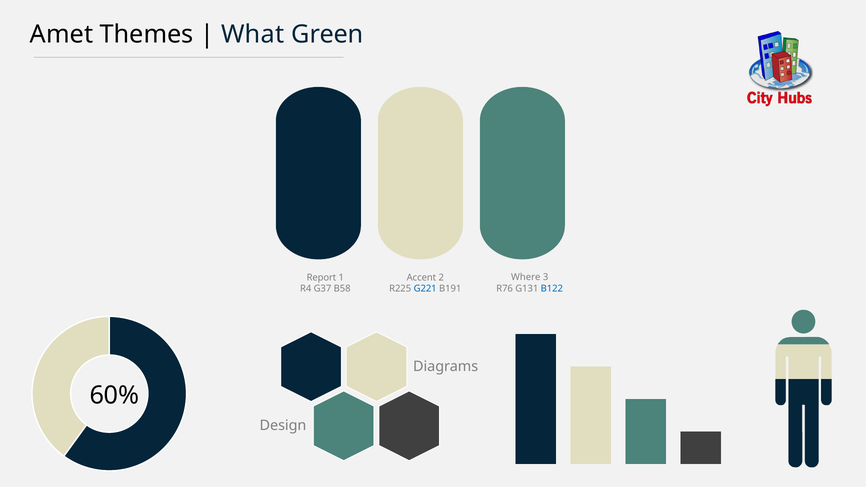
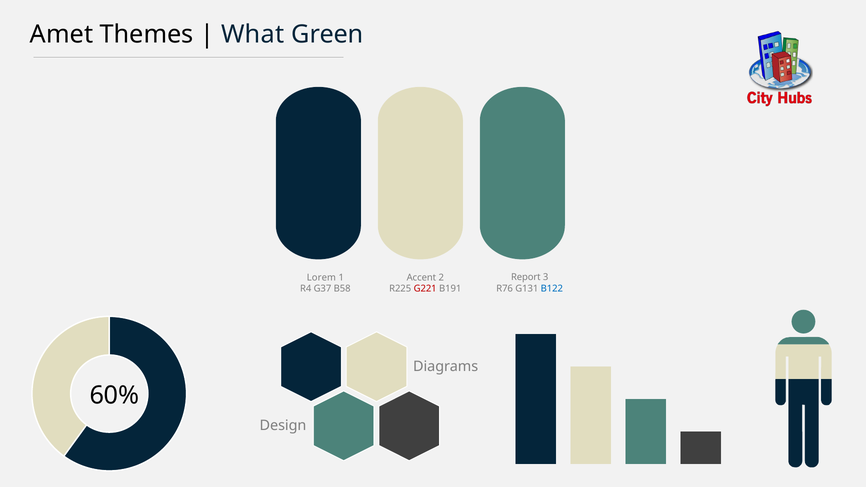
Where: Where -> Report (526, 277)
Report: Report -> Lorem (321, 278)
G221 colour: blue -> red (425, 289)
